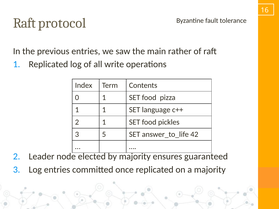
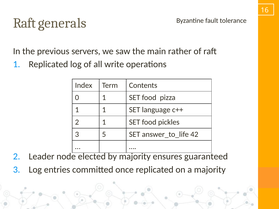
protocol: protocol -> generals (62, 23)
previous entries: entries -> servers (86, 51)
